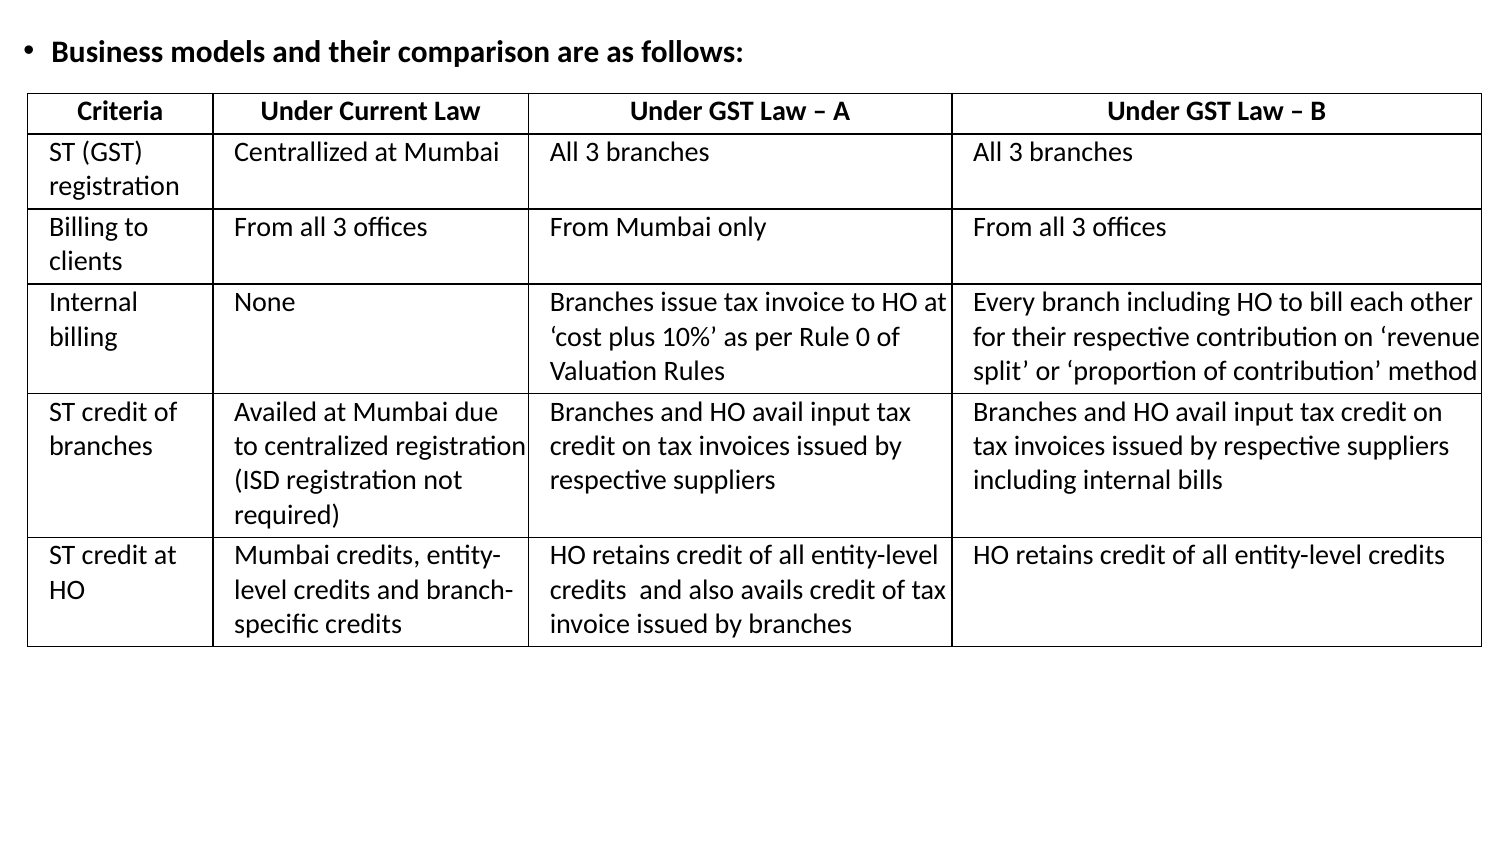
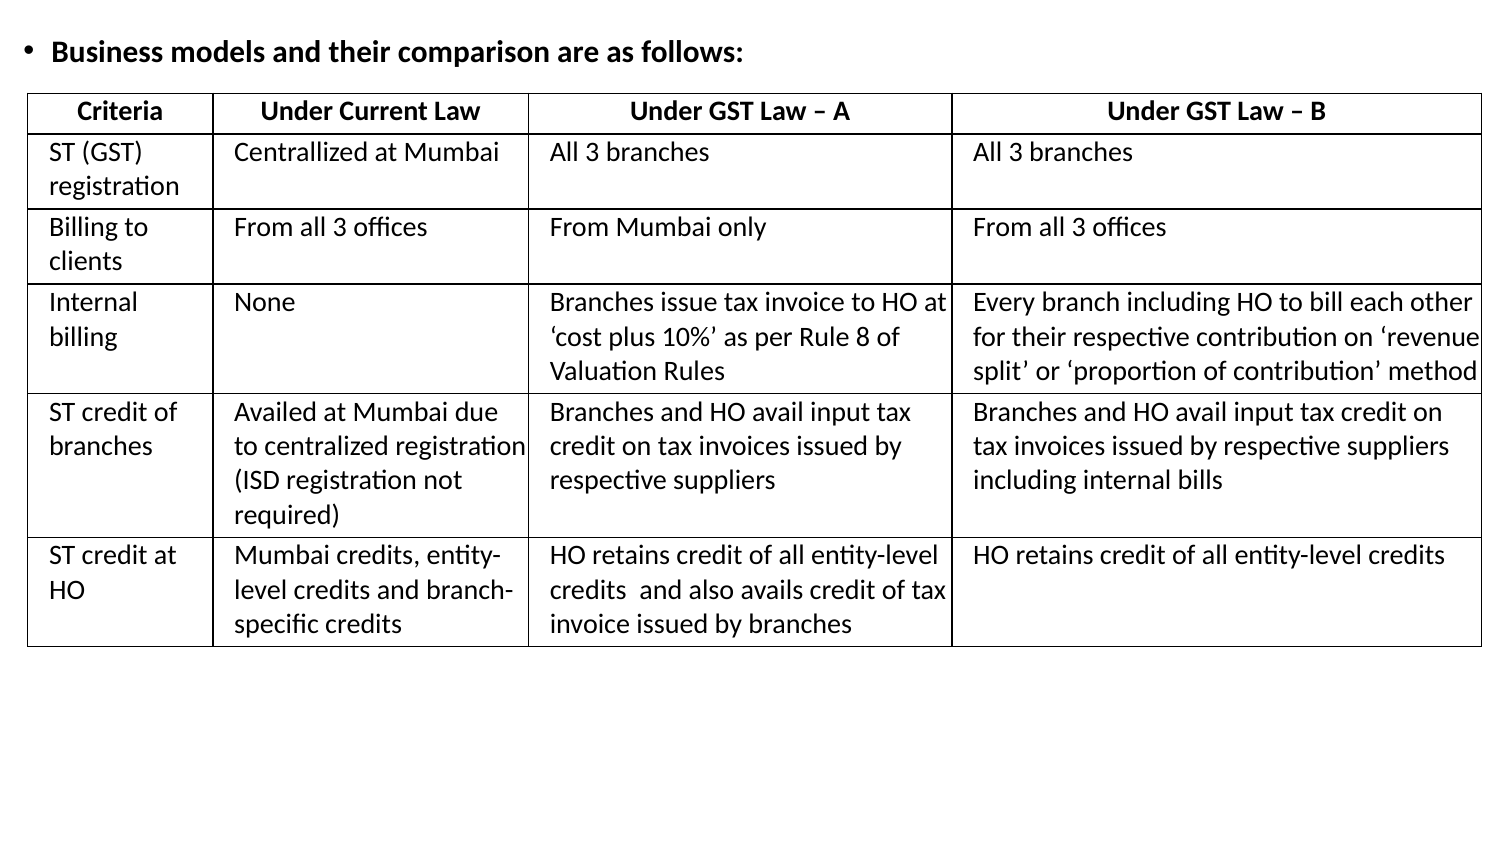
0: 0 -> 8 (863, 337)
